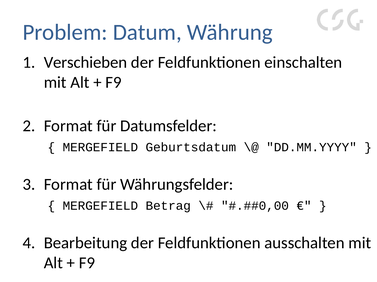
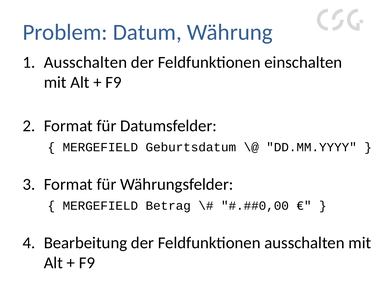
Verschieben: Verschieben -> Ausschalten (85, 62)
